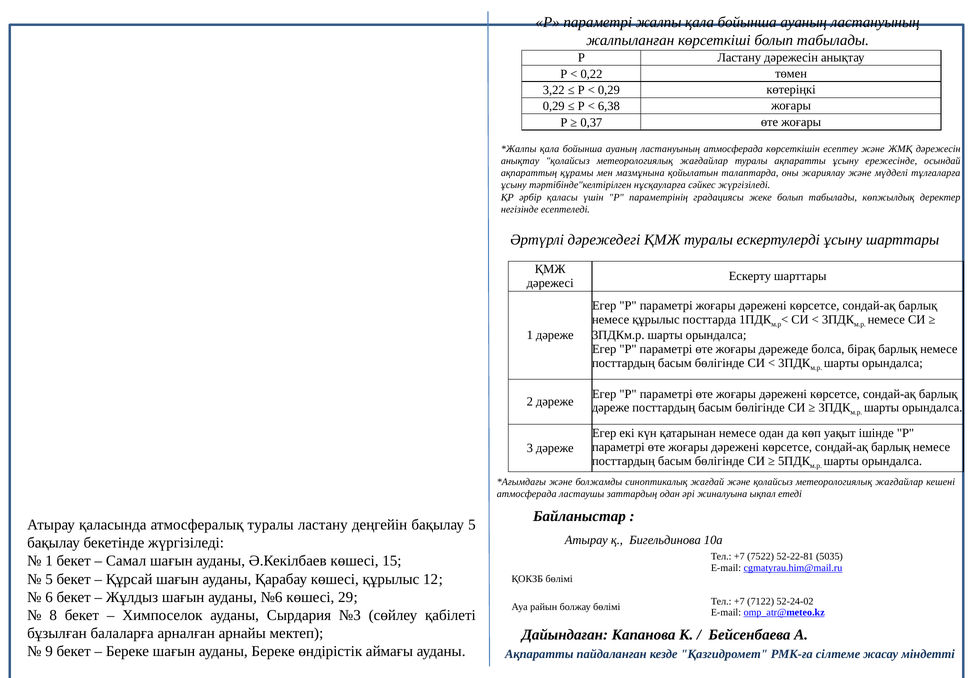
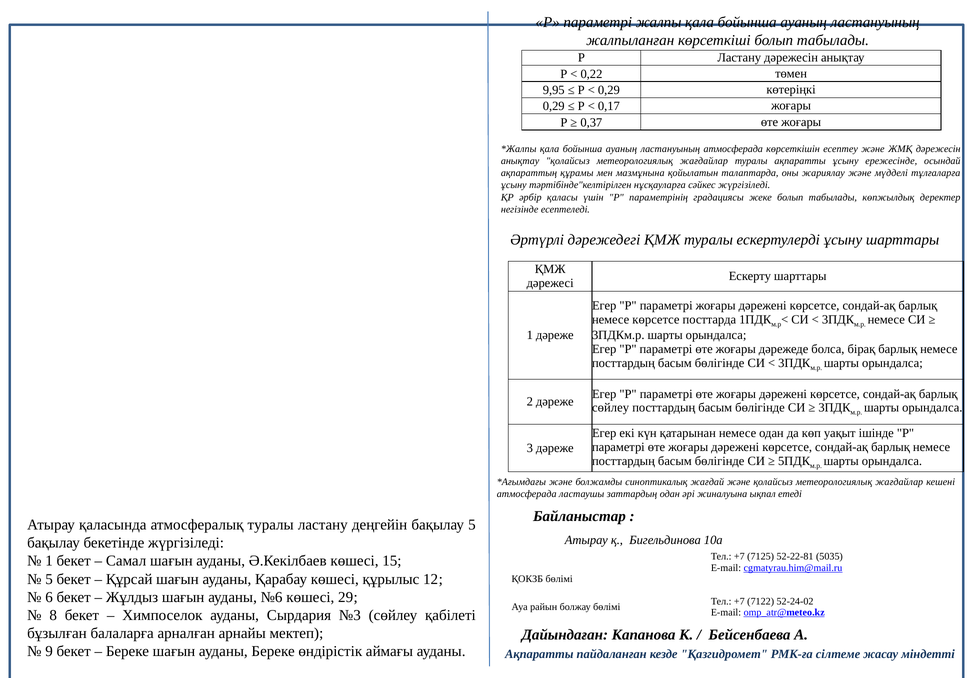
3,22: 3,22 -> 9,95 (554, 90)
6,38: 6,38 -> 0,17 (609, 106)
немесе құрылыс: құрылыс -> көрсетсе (656, 319)
дәреже: дәреже -> сөйлеу (611, 408)
7522: 7522 -> 7125 (761, 556)
